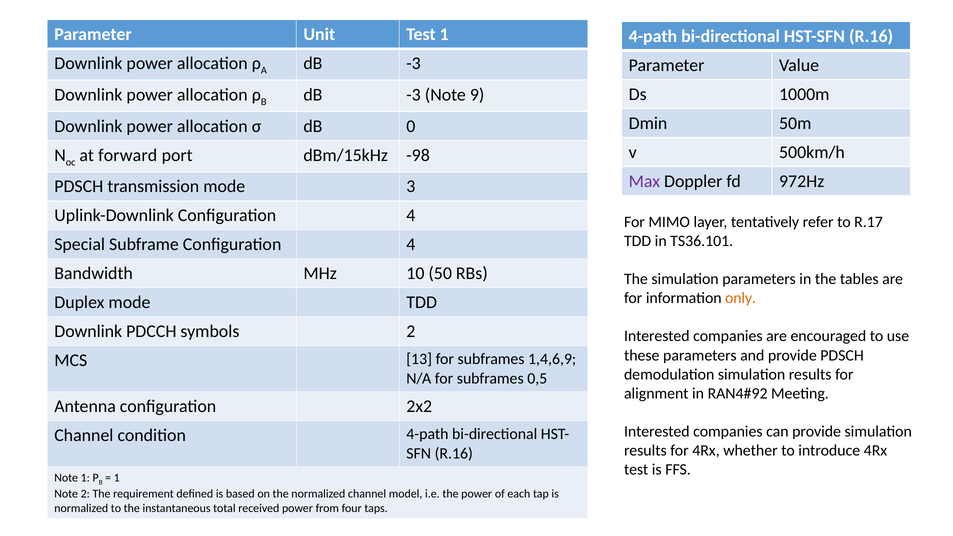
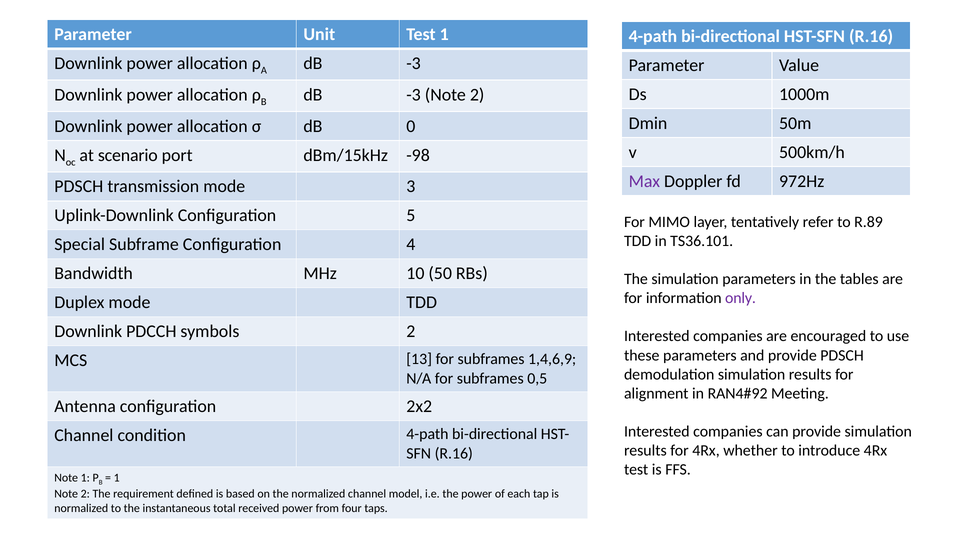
-3 Note 9: 9 -> 2 (477, 95)
forward: forward -> scenario (128, 155)
Uplink-Downlink Configuration 4: 4 -> 5 (411, 216)
R.17: R.17 -> R.89 (869, 222)
only colour: orange -> purple (741, 298)
